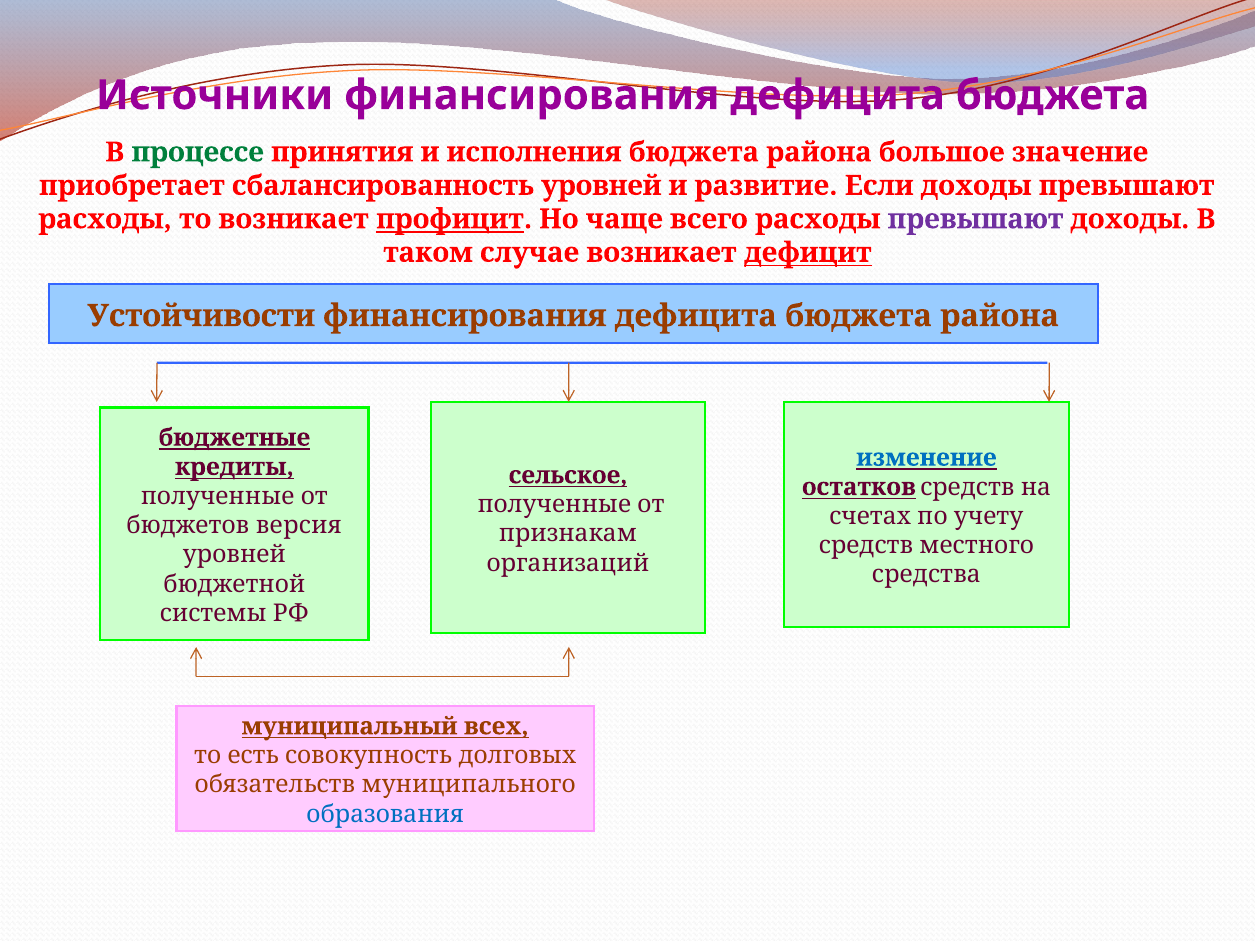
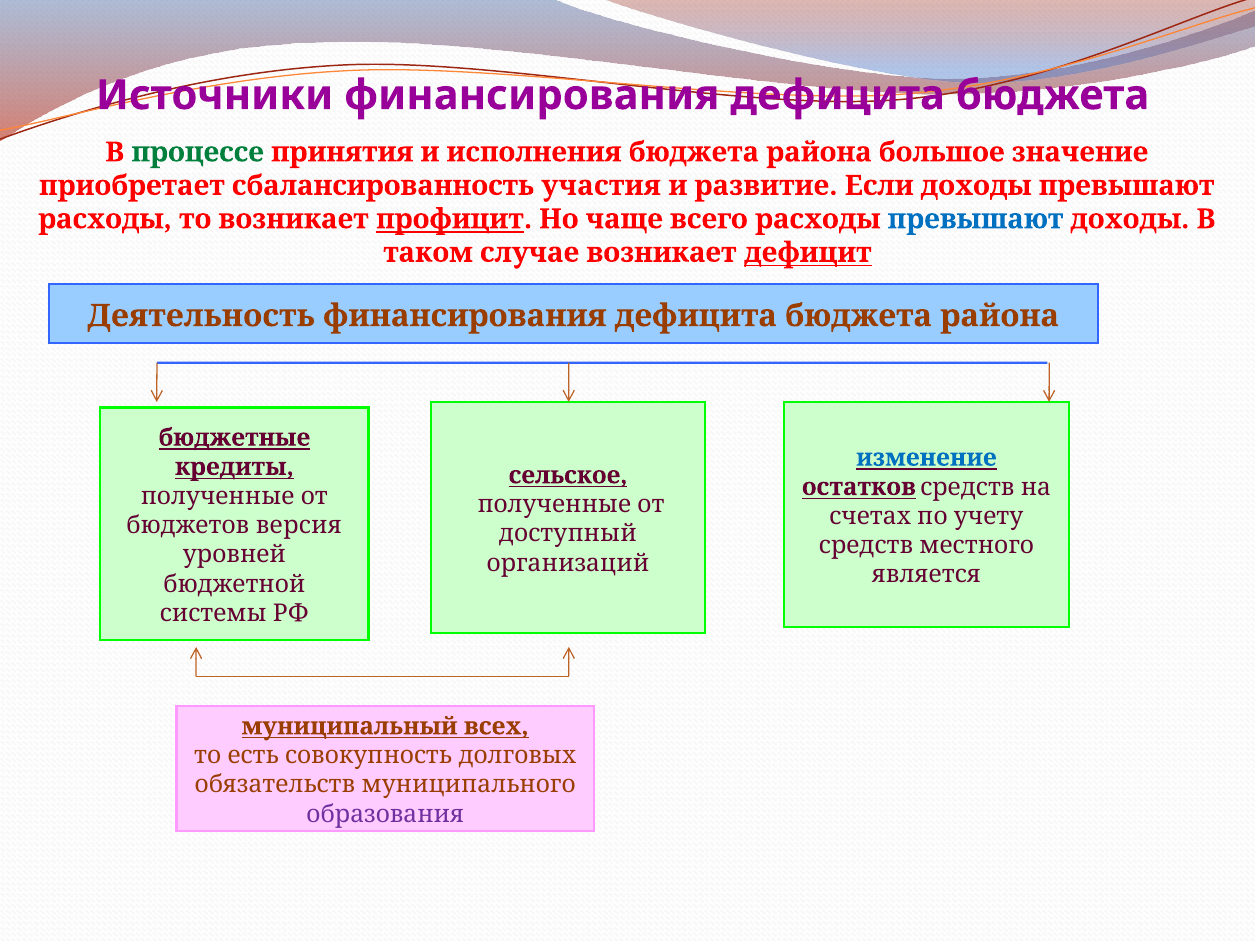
сбалансированность уровней: уровней -> участия (601, 186)
превышают colour: purple -> blue (976, 219)
Устойчивости: Устойчивости -> Деятельность (201, 316)
признакам: признакам -> доступный (568, 534)
средства: средства -> является (926, 575)
образования colour: blue -> purple (385, 814)
